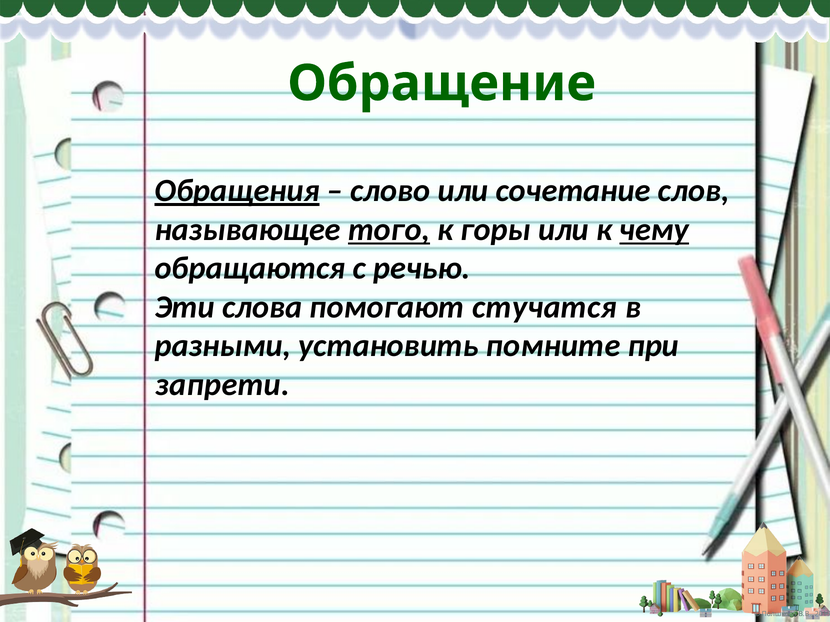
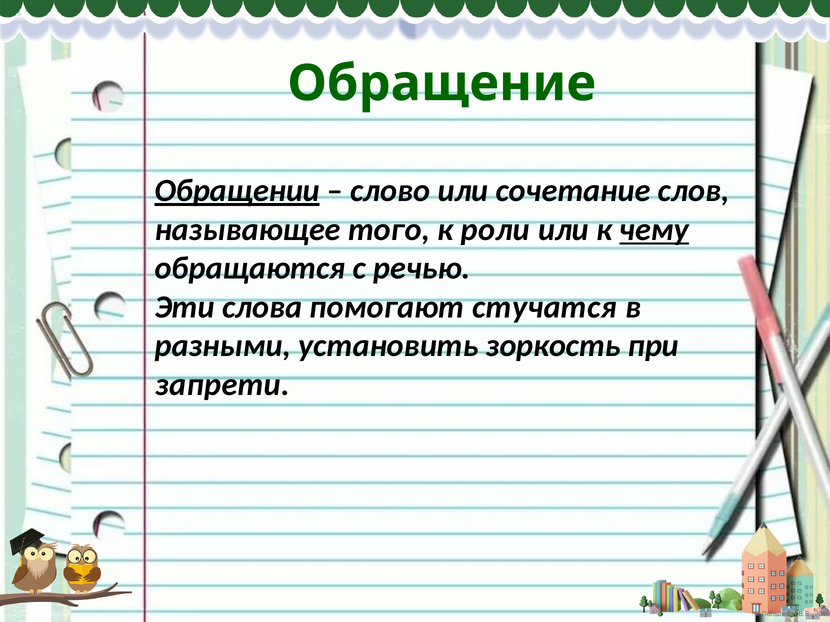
Обращения: Обращения -> Обращении (237, 191)
того underline: present -> none (389, 230)
горы: горы -> роли (495, 230)
помните: помните -> зоркость (553, 346)
